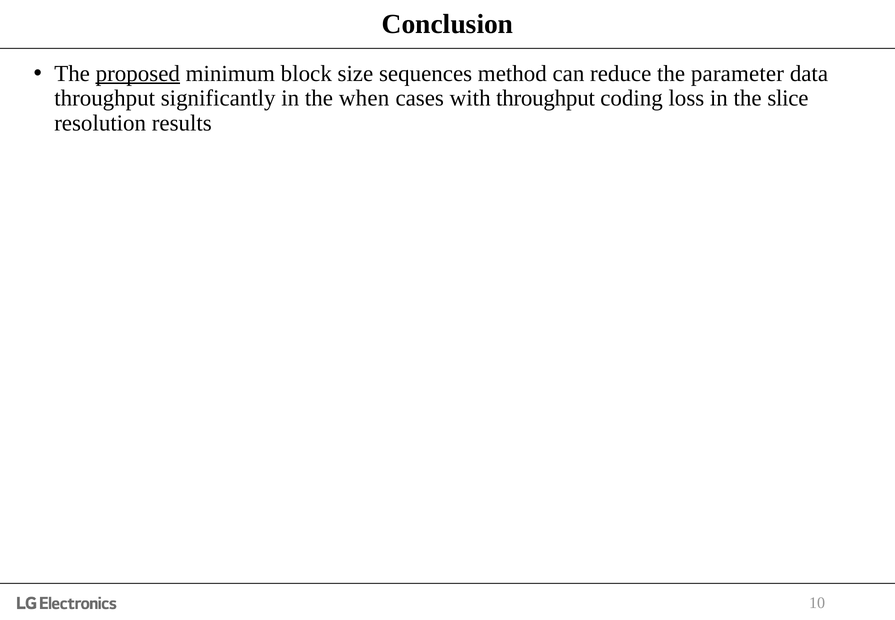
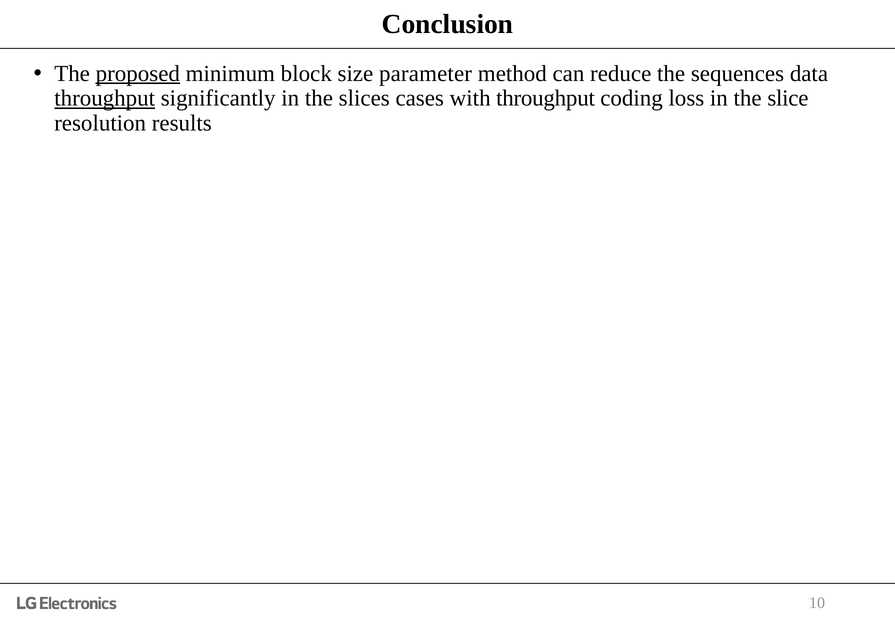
sequences: sequences -> parameter (425, 73)
parameter: parameter -> sequences (737, 73)
throughput underline: none -> present (105, 98)
when: when -> slices (364, 98)
